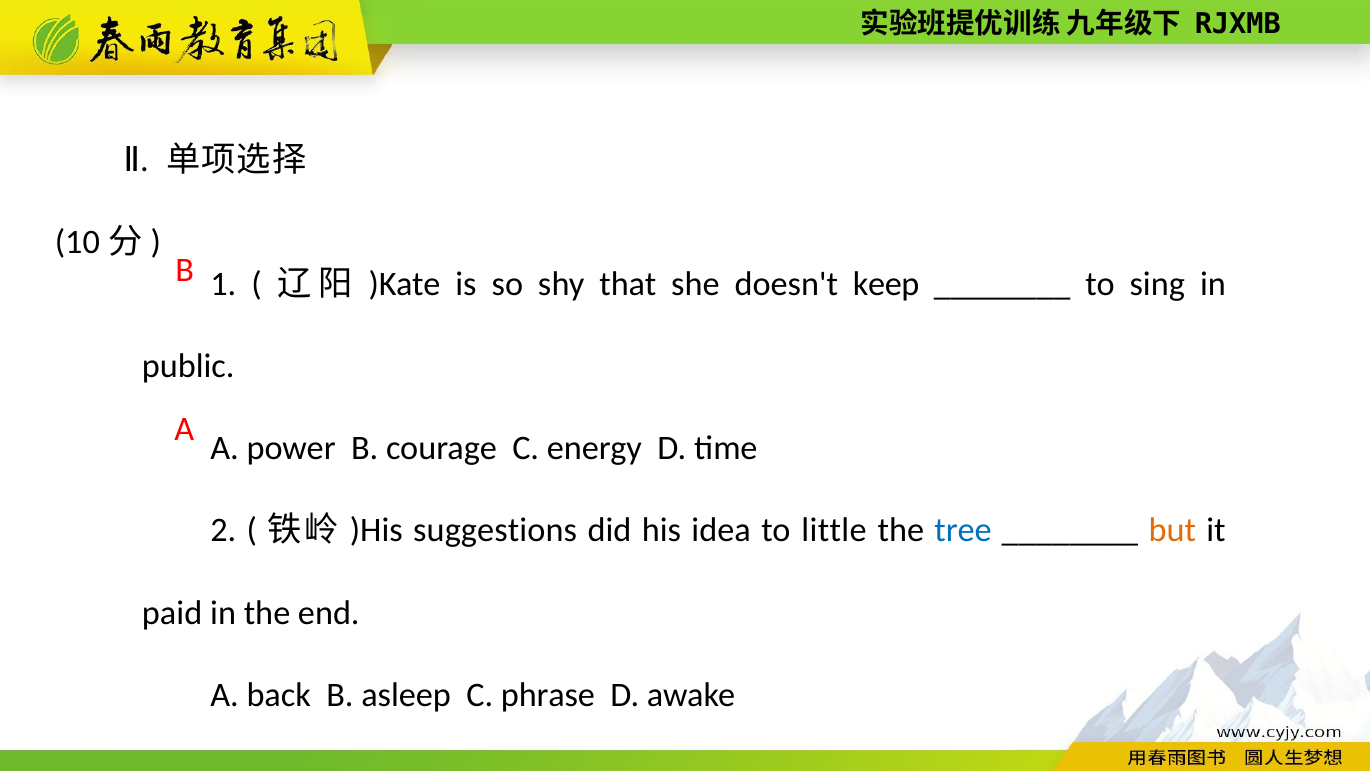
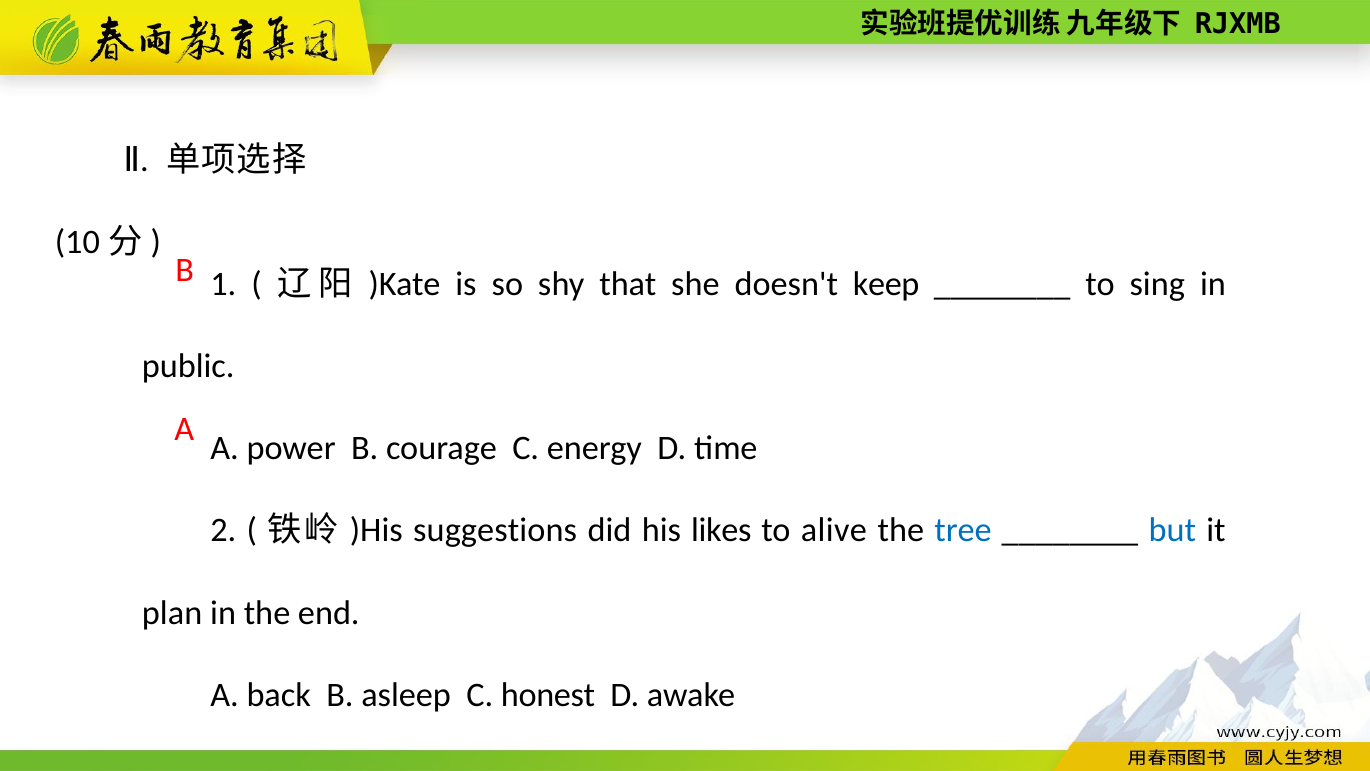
idea: idea -> likes (721, 530)
little: little -> alive (834, 530)
but colour: orange -> blue (1172, 530)
paid: paid -> plan (172, 612)
phrase: phrase -> honest (548, 695)
